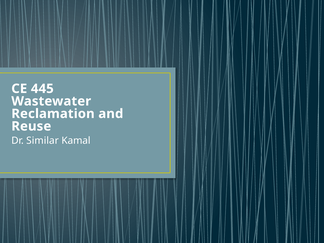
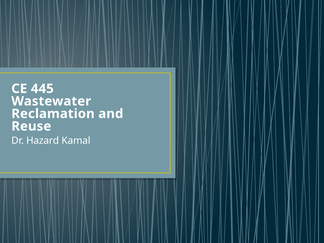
Similar: Similar -> Hazard (43, 141)
